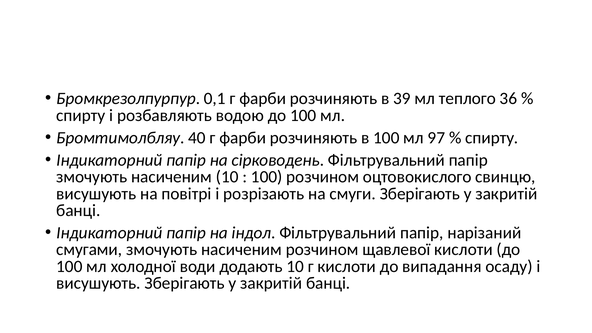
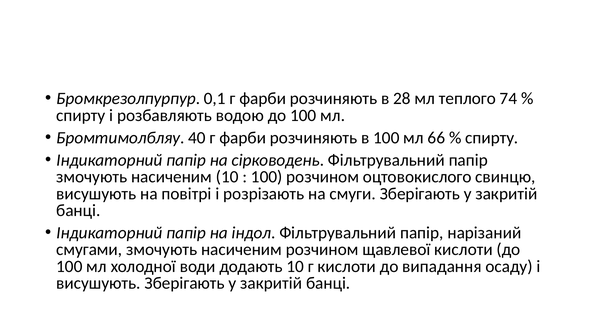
39: 39 -> 28 (402, 99)
36: 36 -> 74 (508, 99)
97: 97 -> 66 (436, 138)
